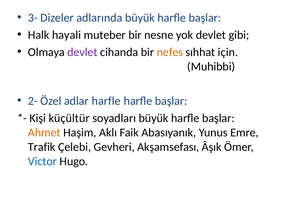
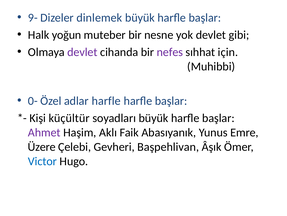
3-: 3- -> 9- (33, 18)
adlarında: adlarında -> dinlemek (99, 18)
hayali: hayali -> yoğun (67, 35)
nefes colour: orange -> purple (170, 52)
2-: 2- -> 0- (33, 101)
Ahmet colour: orange -> purple (44, 132)
Trafik: Trafik -> Üzere (42, 146)
Akşamsefası: Akşamsefası -> Başpehlivan (168, 146)
